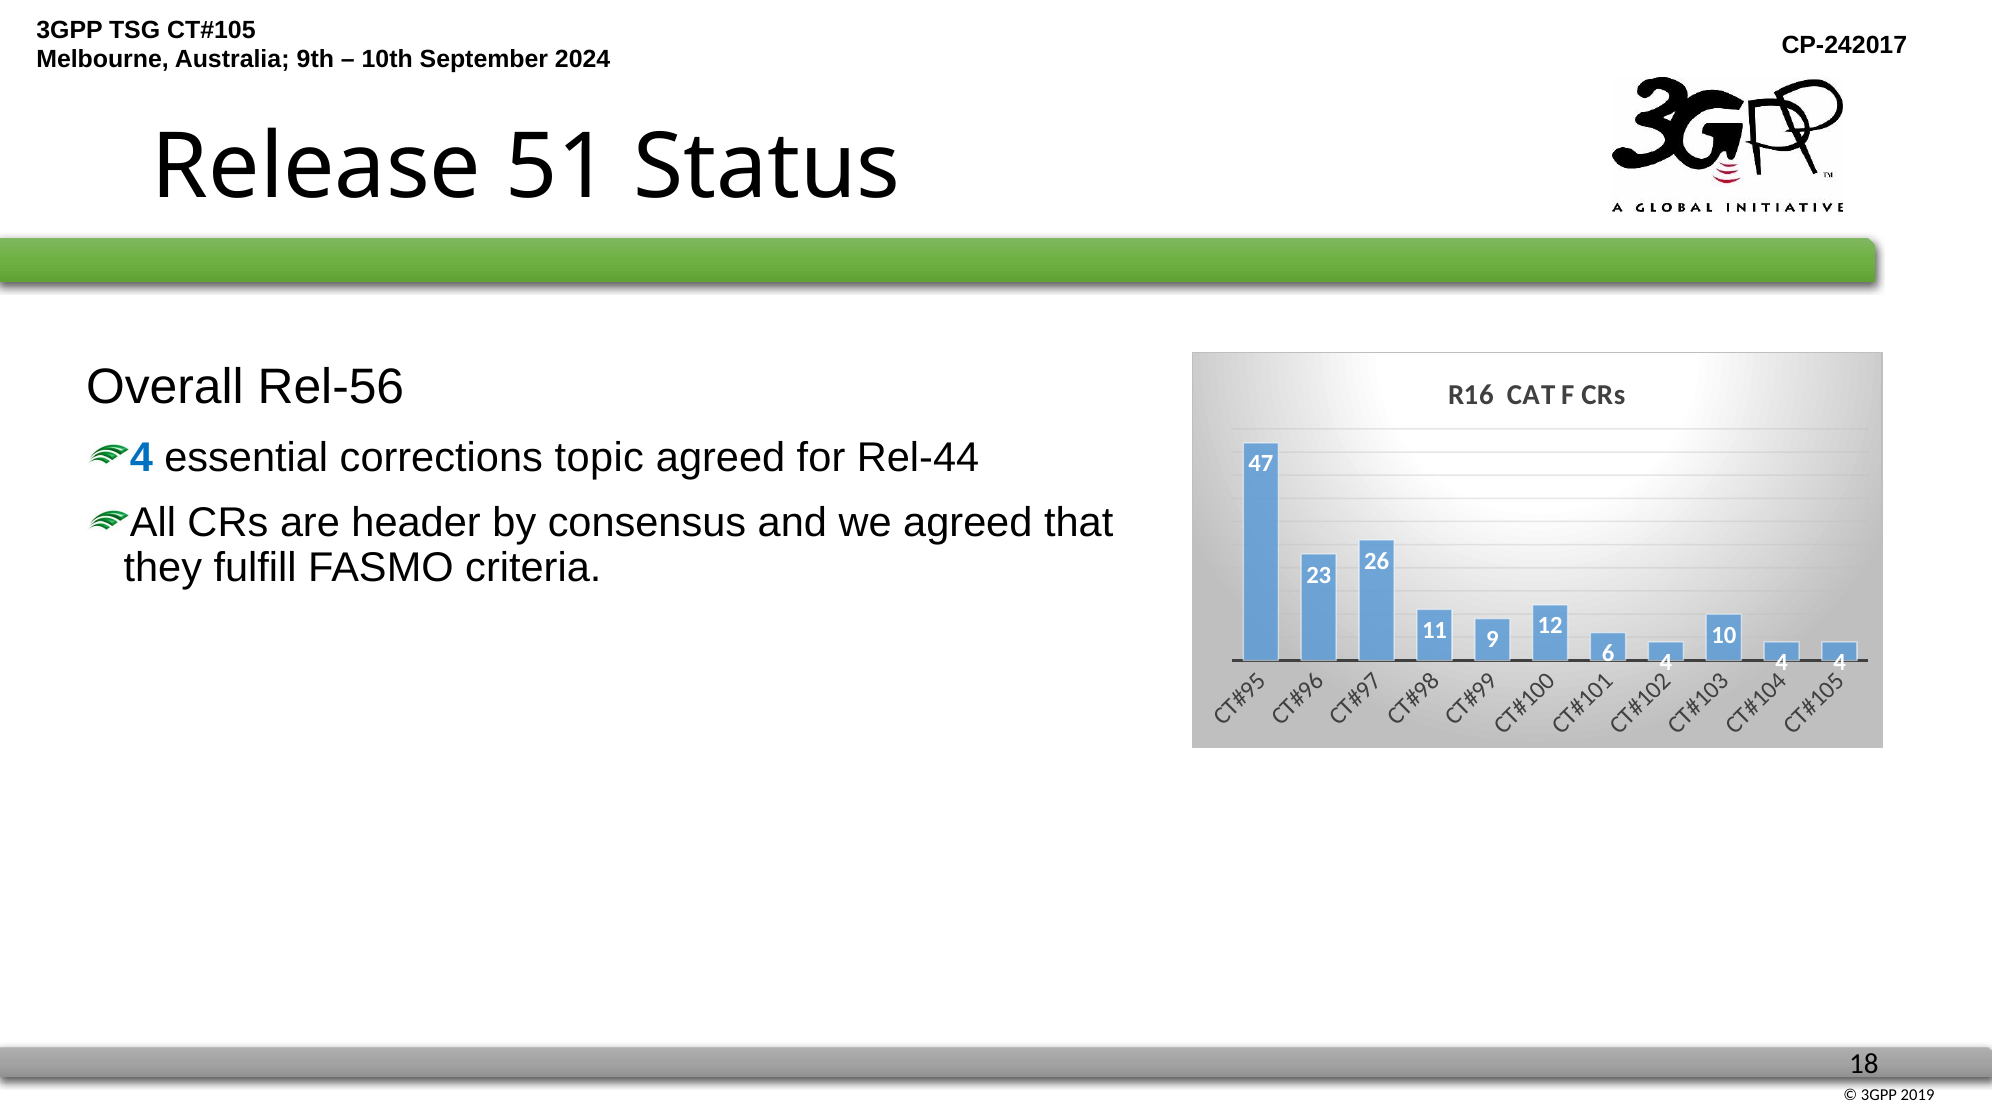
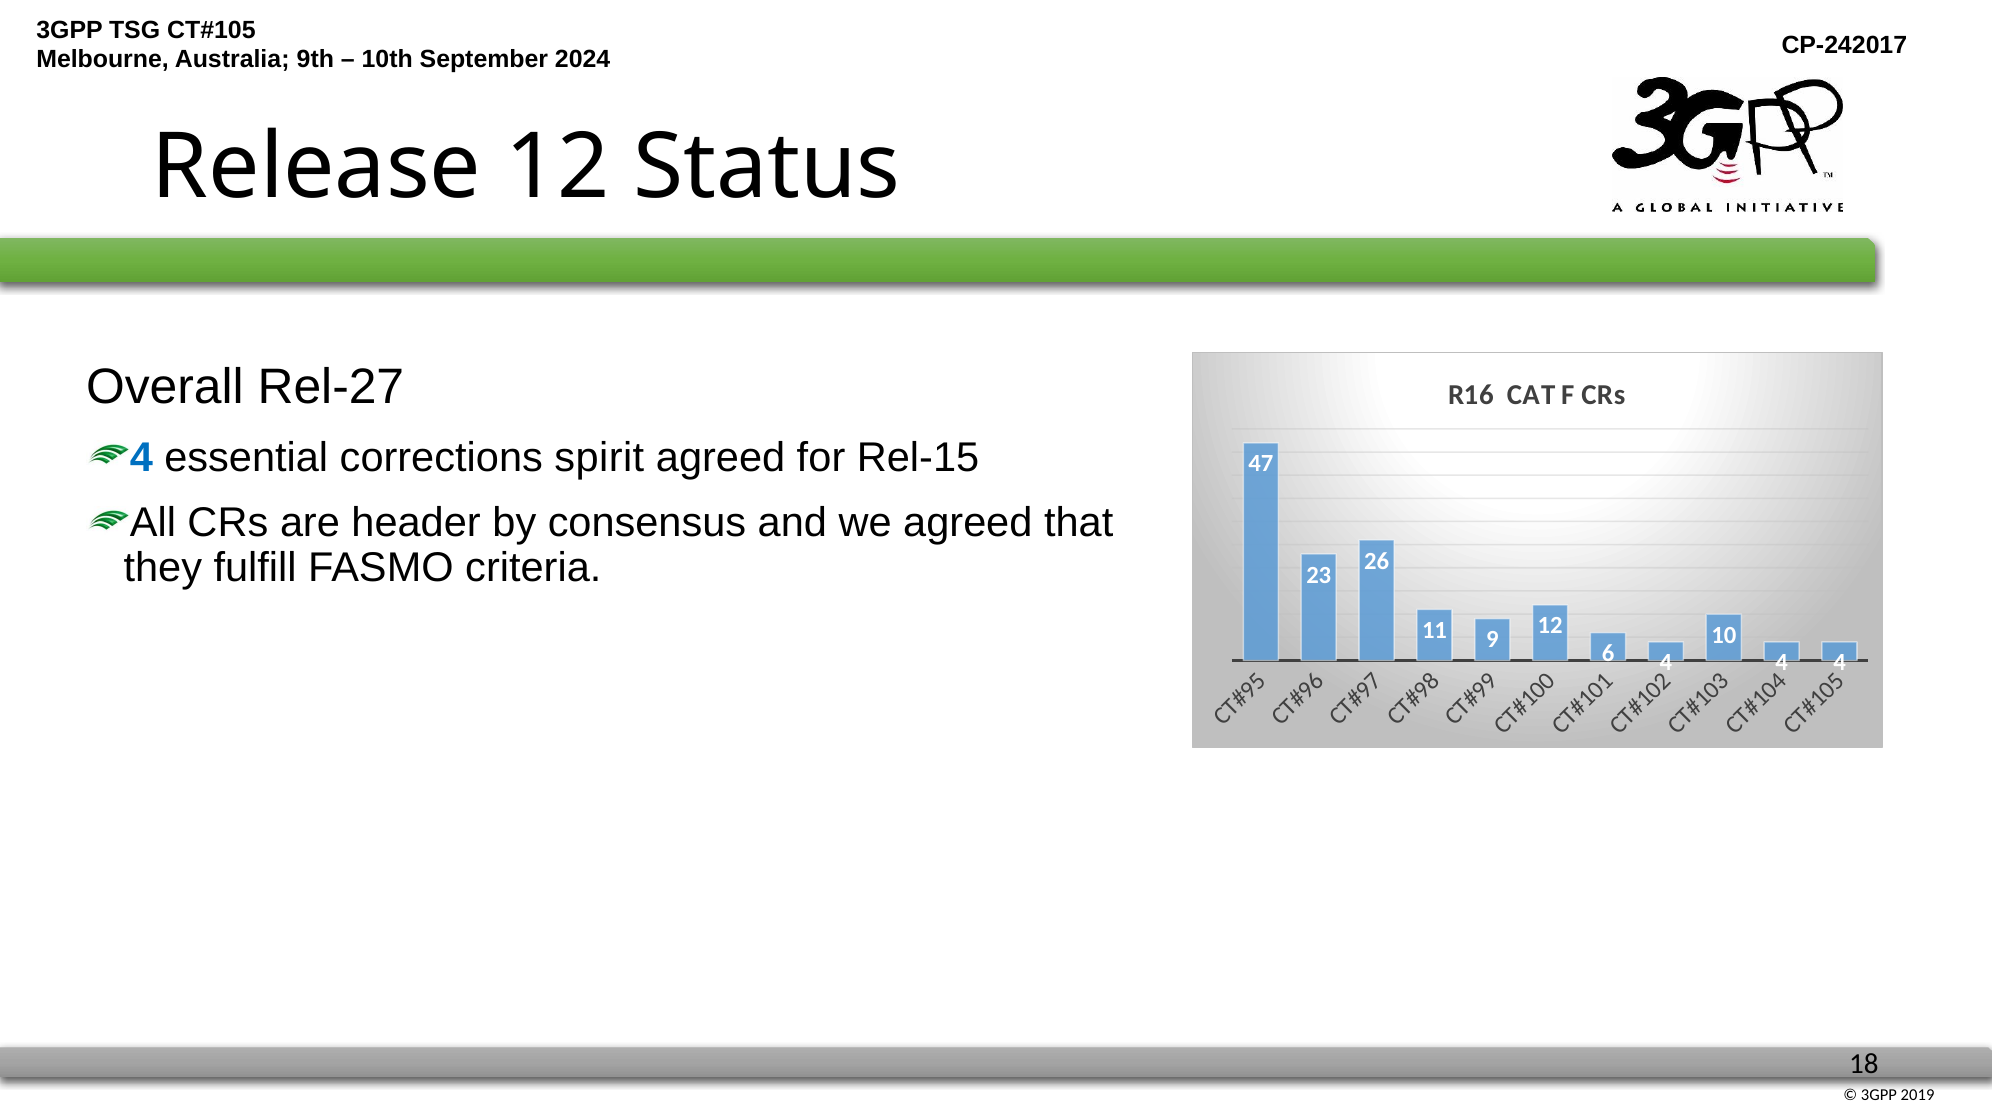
Release 51: 51 -> 12 (557, 167)
Rel-56: Rel-56 -> Rel-27 (331, 387)
topic: topic -> spirit (599, 458)
Rel-44: Rel-44 -> Rel-15 (918, 458)
